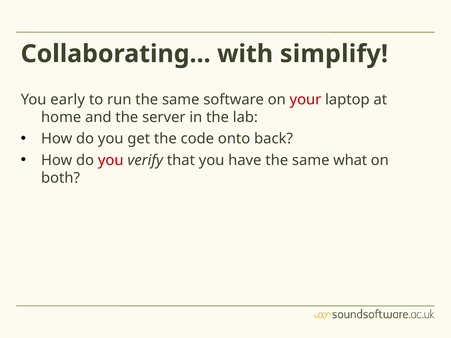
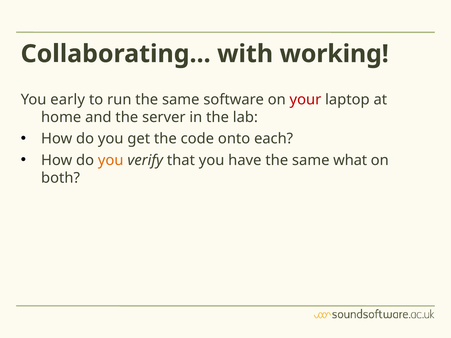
simplify: simplify -> working (334, 54)
back: back -> each (274, 139)
you colour: red -> orange (111, 160)
